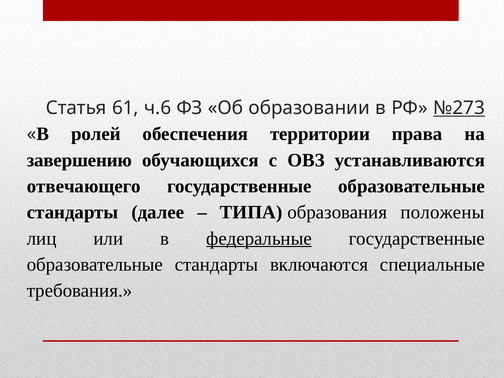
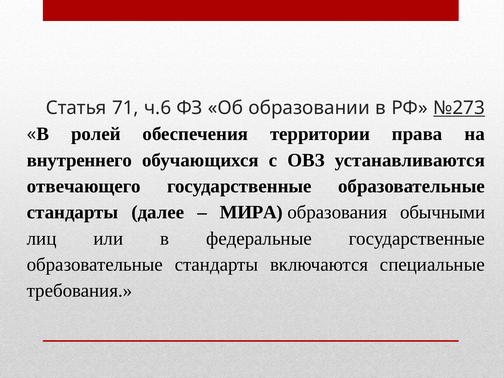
61: 61 -> 71 (125, 108)
завершению: завершению -> внутреннего (79, 160)
ТИПА: ТИПА -> МИРА (251, 212)
положены: положены -> обычными (443, 212)
федеральные underline: present -> none (259, 238)
